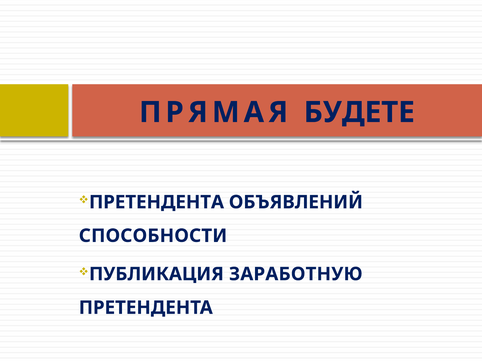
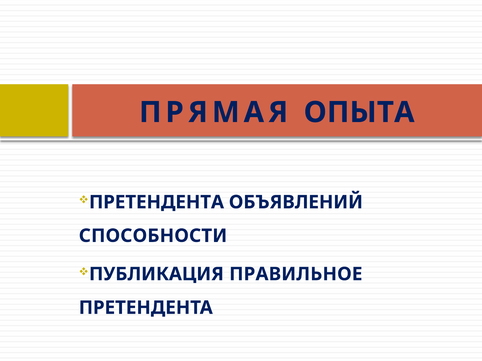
БУДЕТЕ: БУДЕТЕ -> ОПЫТА (359, 113)
ЗАРАБОТНУЮ: ЗАРАБОТНУЮ -> ПРАВИЛЬНОЕ (296, 274)
